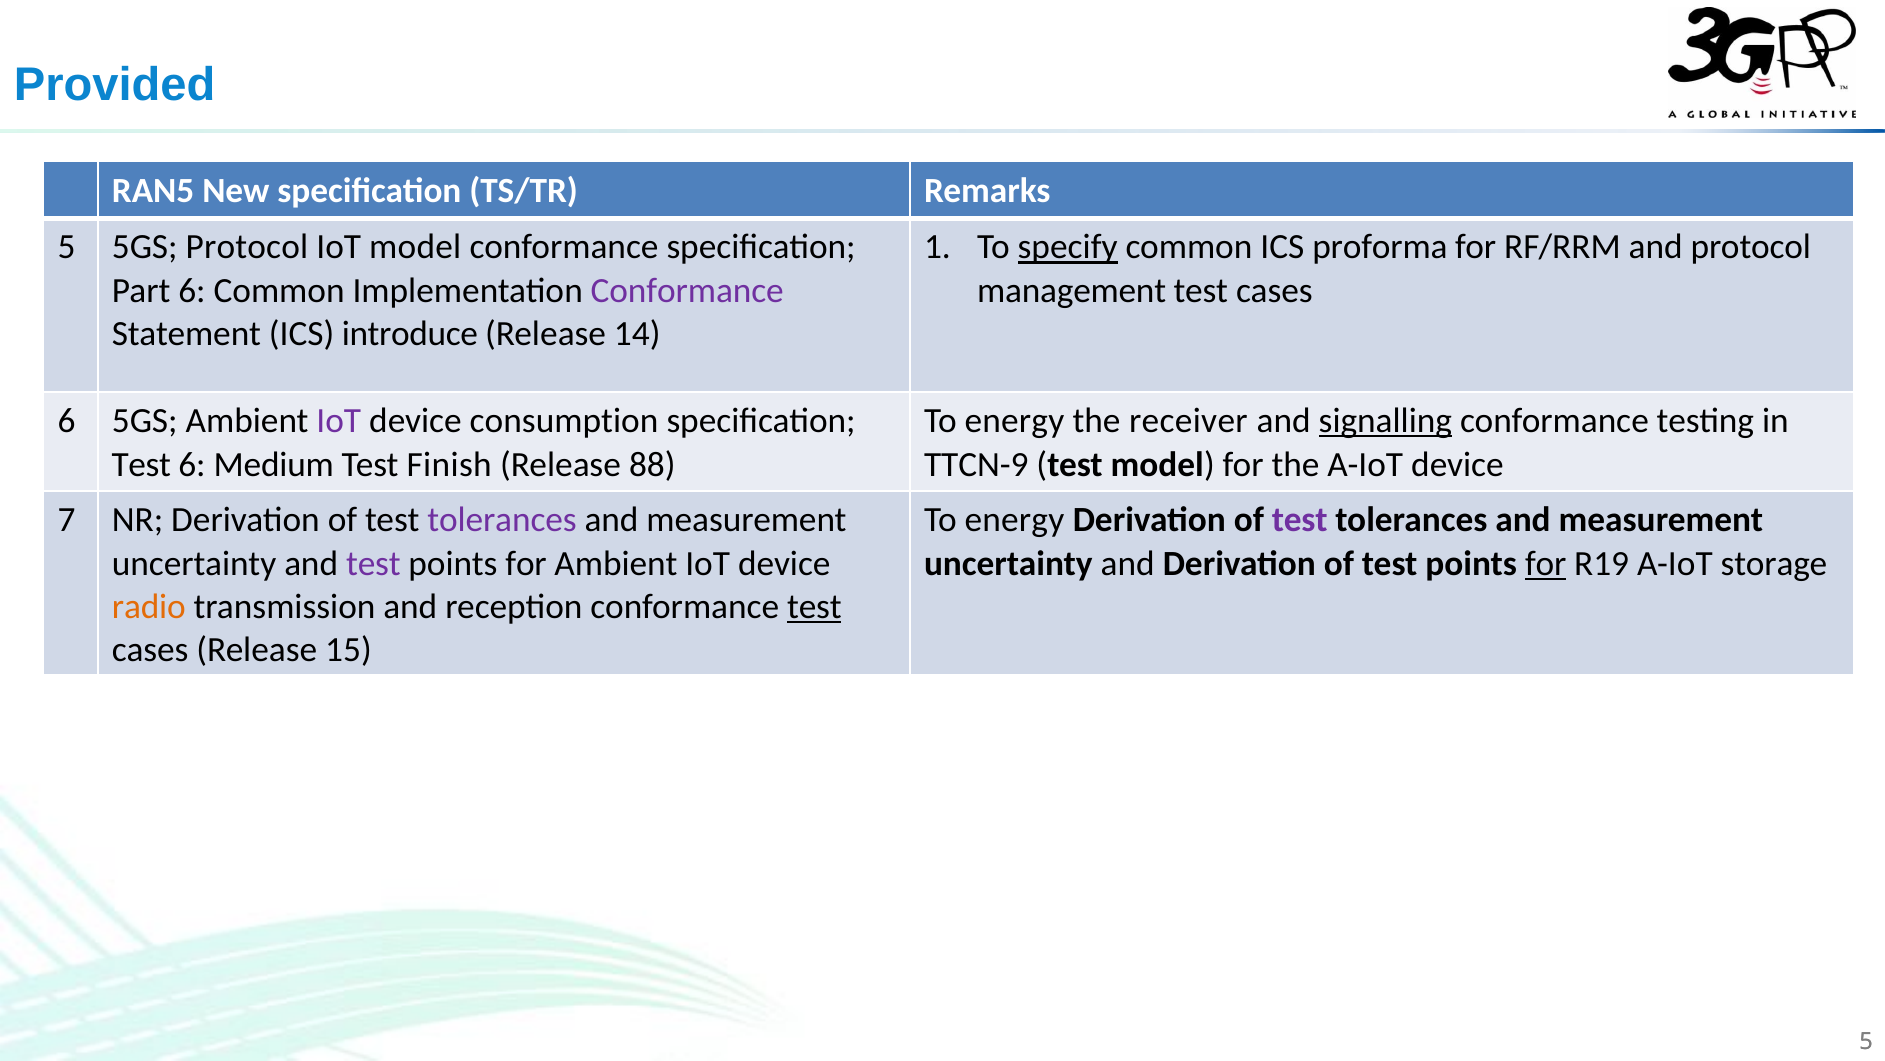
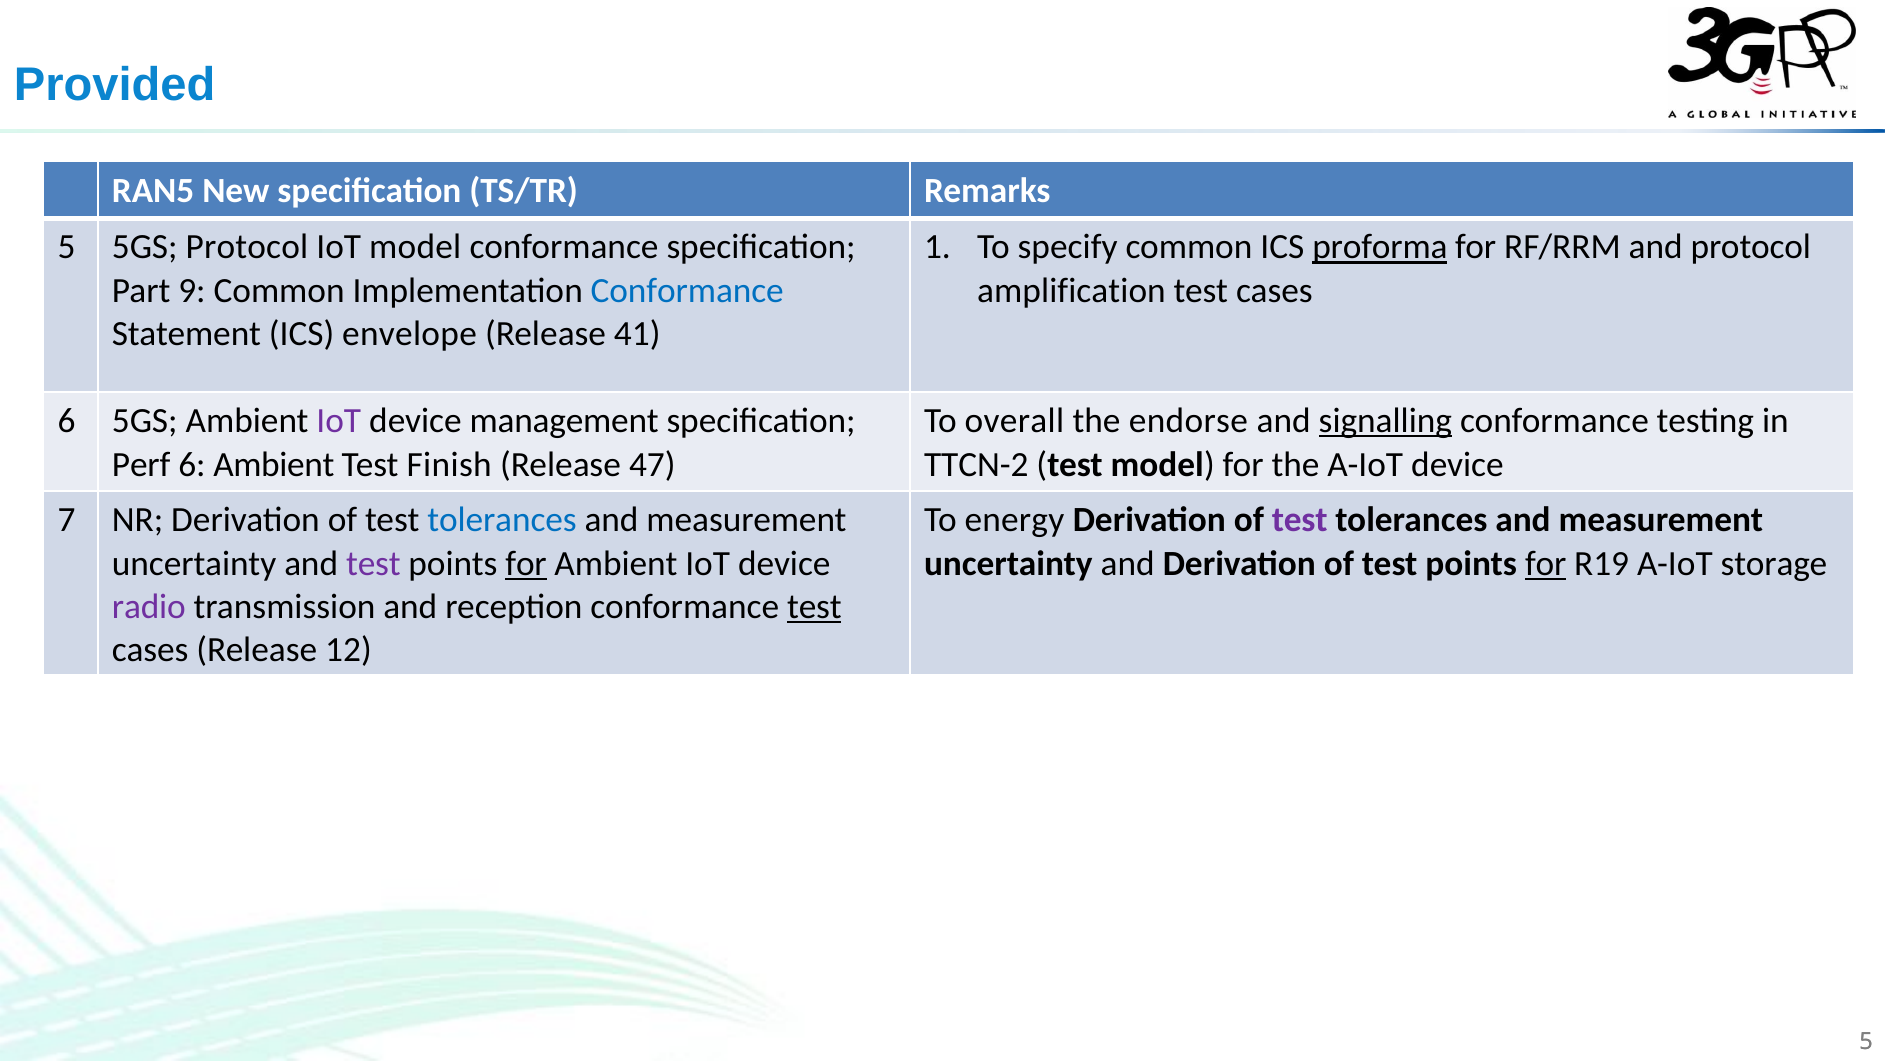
specify underline: present -> none (1068, 247)
proforma underline: none -> present (1380, 247)
Part 6: 6 -> 9 (192, 290)
Conformance colour: purple -> blue (687, 290)
management: management -> amplification (1071, 290)
introduce: introduce -> envelope (410, 333)
14: 14 -> 41 (637, 333)
consumption: consumption -> management (564, 421)
energy: energy -> overall (1014, 421)
receiver: receiver -> endorse (1188, 421)
Test: Test -> Perf (141, 464)
6 Medium: Medium -> Ambient (274, 464)
88: 88 -> 47 (652, 464)
TTCN-9: TTCN-9 -> TTCN-2 (976, 464)
tolerances colour: purple -> blue (502, 520)
for underline: none -> present (526, 563)
radio colour: orange -> purple (149, 606)
15: 15 -> 12 (348, 649)
